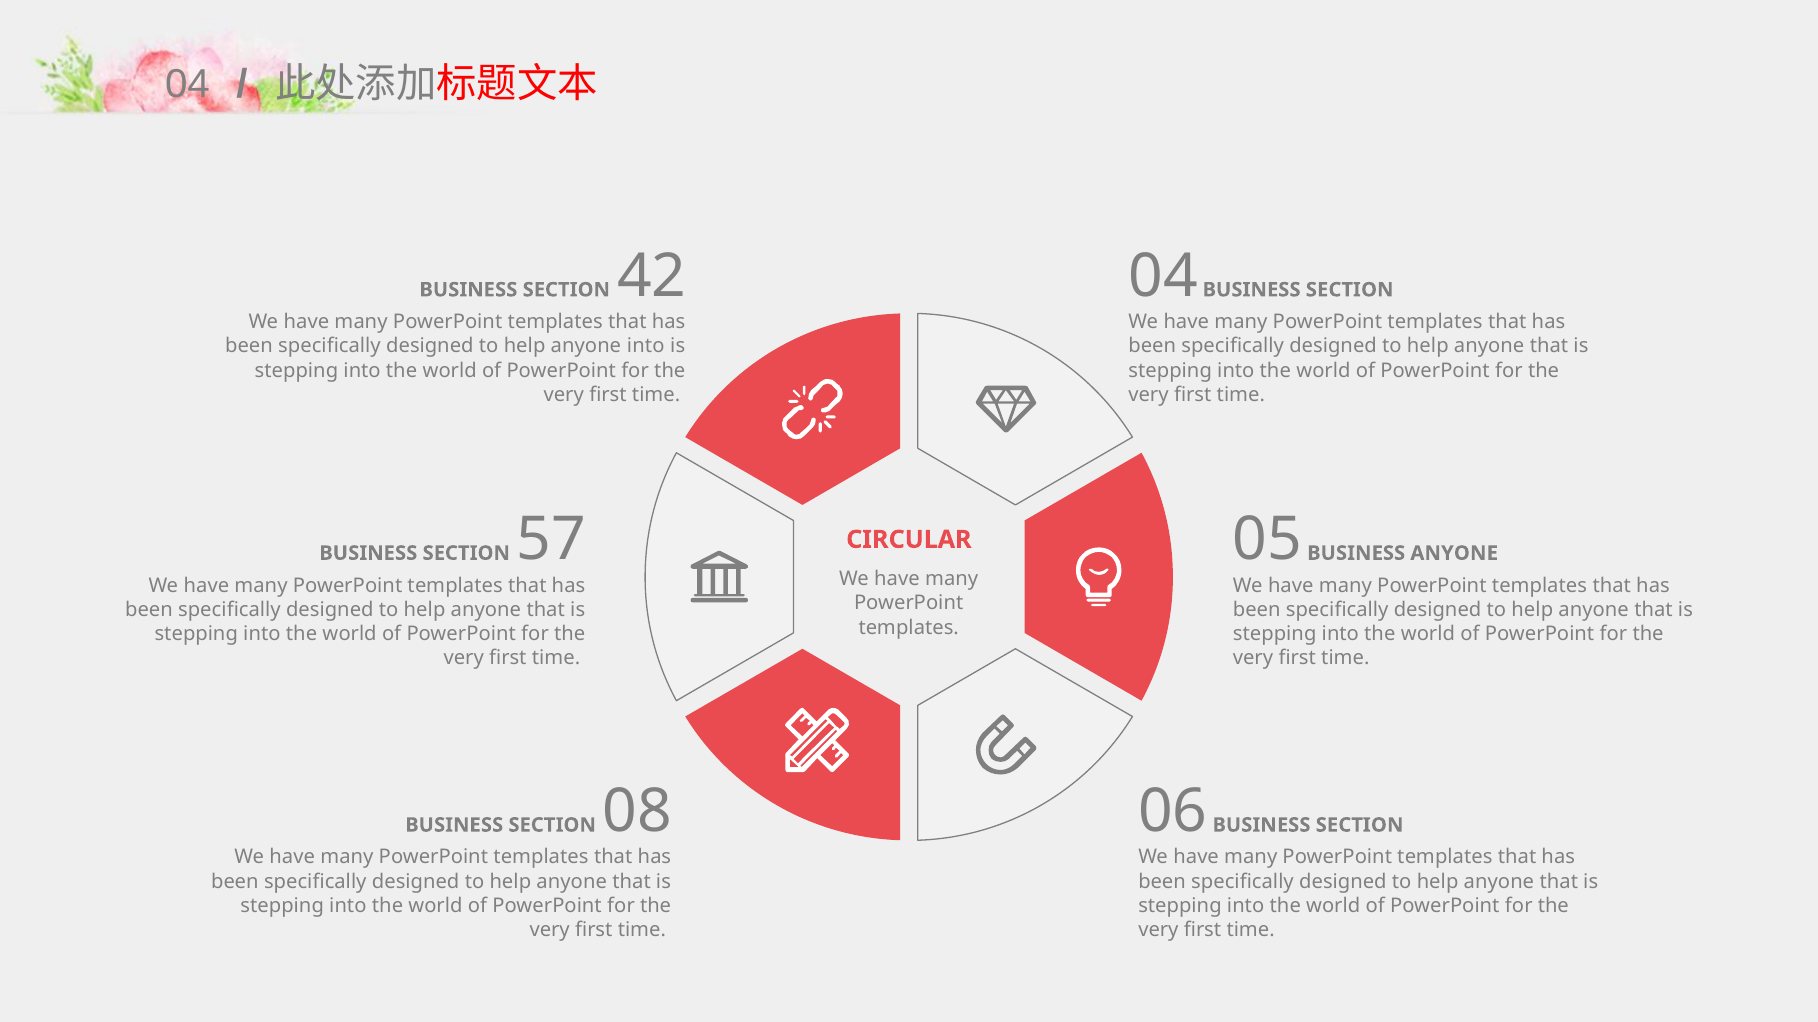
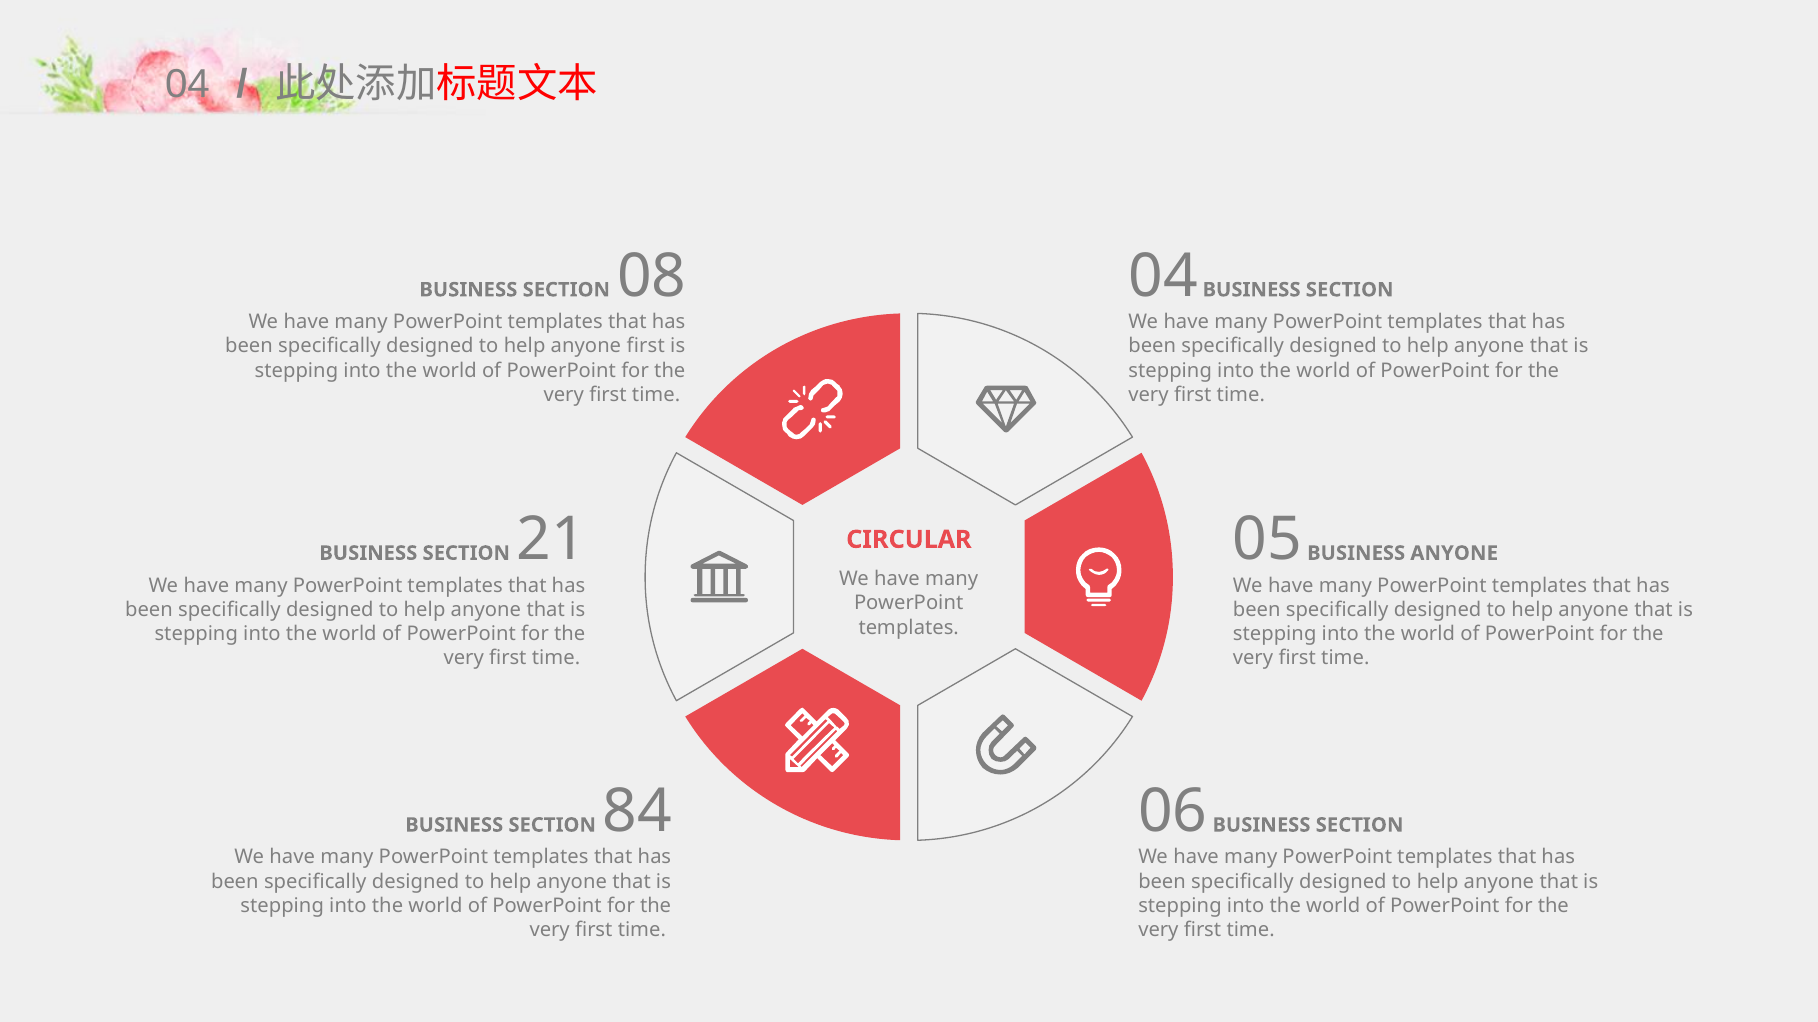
42: 42 -> 08 (652, 277)
anyone into: into -> first (646, 346)
57: 57 -> 21 (552, 540)
08: 08 -> 84 (638, 812)
